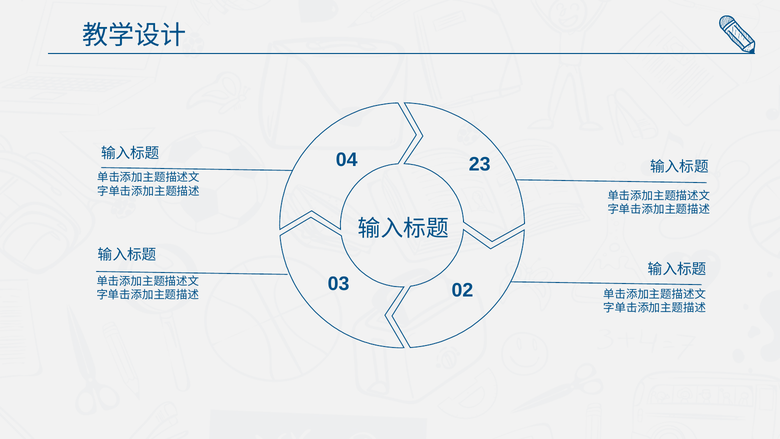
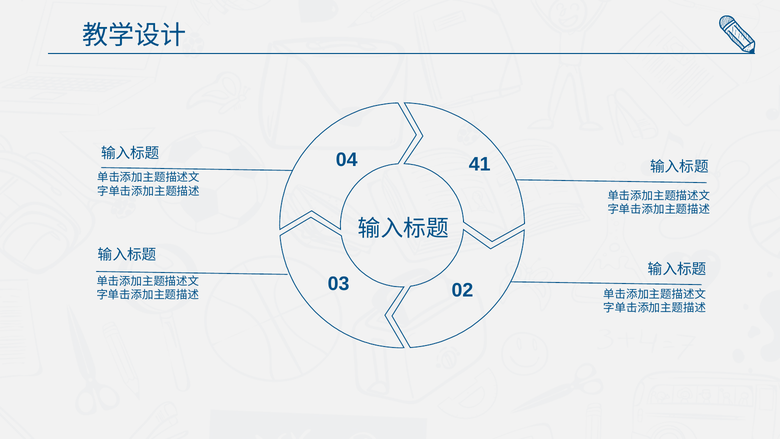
23: 23 -> 41 (480, 164)
